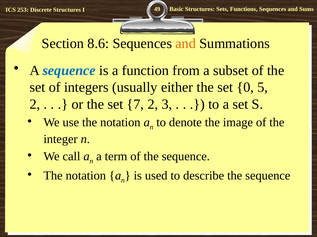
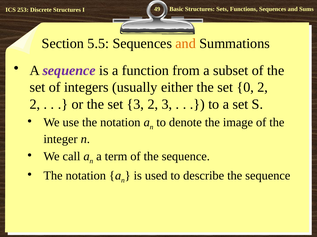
8.6: 8.6 -> 5.5 (98, 44)
sequence colour: blue -> purple (69, 71)
0 5: 5 -> 2 (263, 88)
set 7: 7 -> 3 (135, 104)
